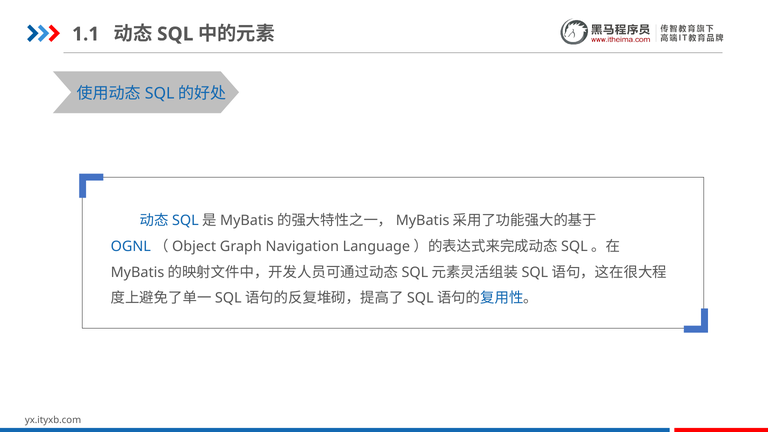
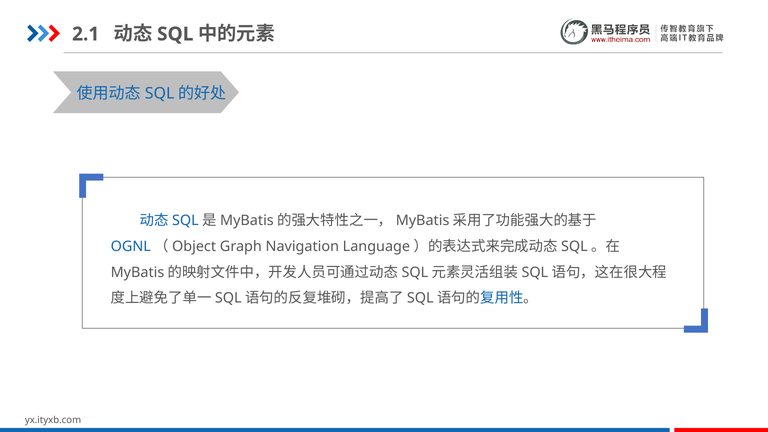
1.1: 1.1 -> 2.1 (86, 34)
